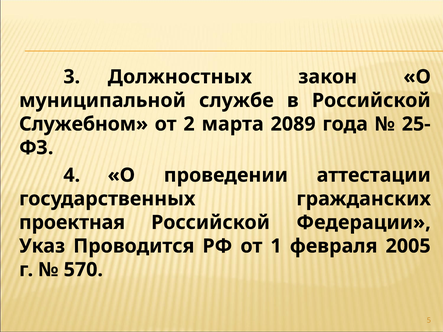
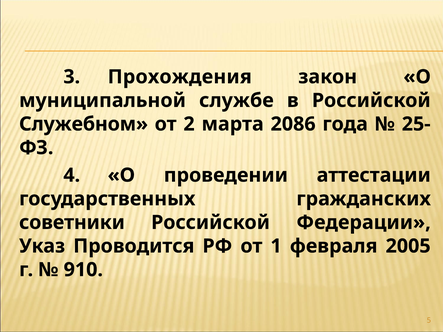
Должностных: Должностных -> Прохождения (180, 77)
2089: 2089 -> 2086 (293, 124)
проектная: проектная -> советники (72, 223)
570: 570 -> 910 (83, 270)
